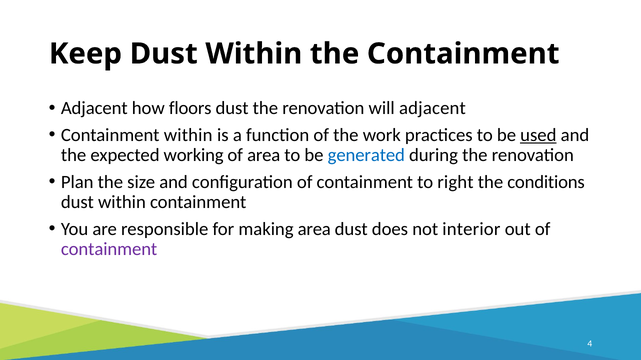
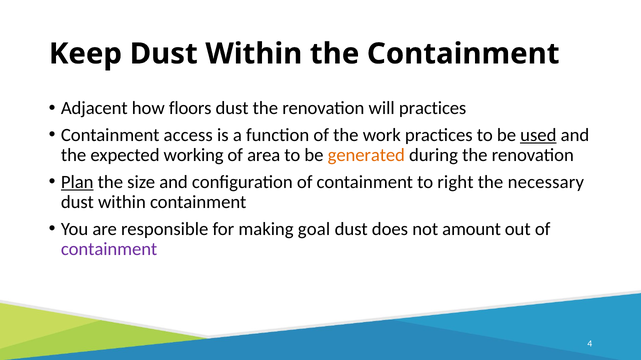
will adjacent: adjacent -> practices (433, 108)
Containment within: within -> access (188, 135)
generated colour: blue -> orange (366, 155)
Plan underline: none -> present (77, 182)
conditions: conditions -> necessary (546, 182)
making area: area -> goal (314, 229)
interior: interior -> amount (472, 229)
